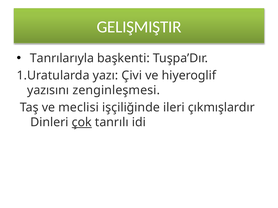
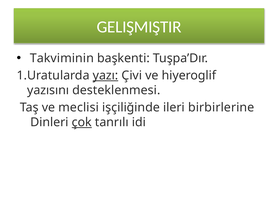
Tanrılarıyla: Tanrılarıyla -> Takviminin (62, 58)
yazı underline: none -> present (106, 76)
zenginleşmesi: zenginleşmesi -> desteklenmesi (116, 90)
çıkmışlardır: çıkmışlardır -> birbirlerine (221, 108)
